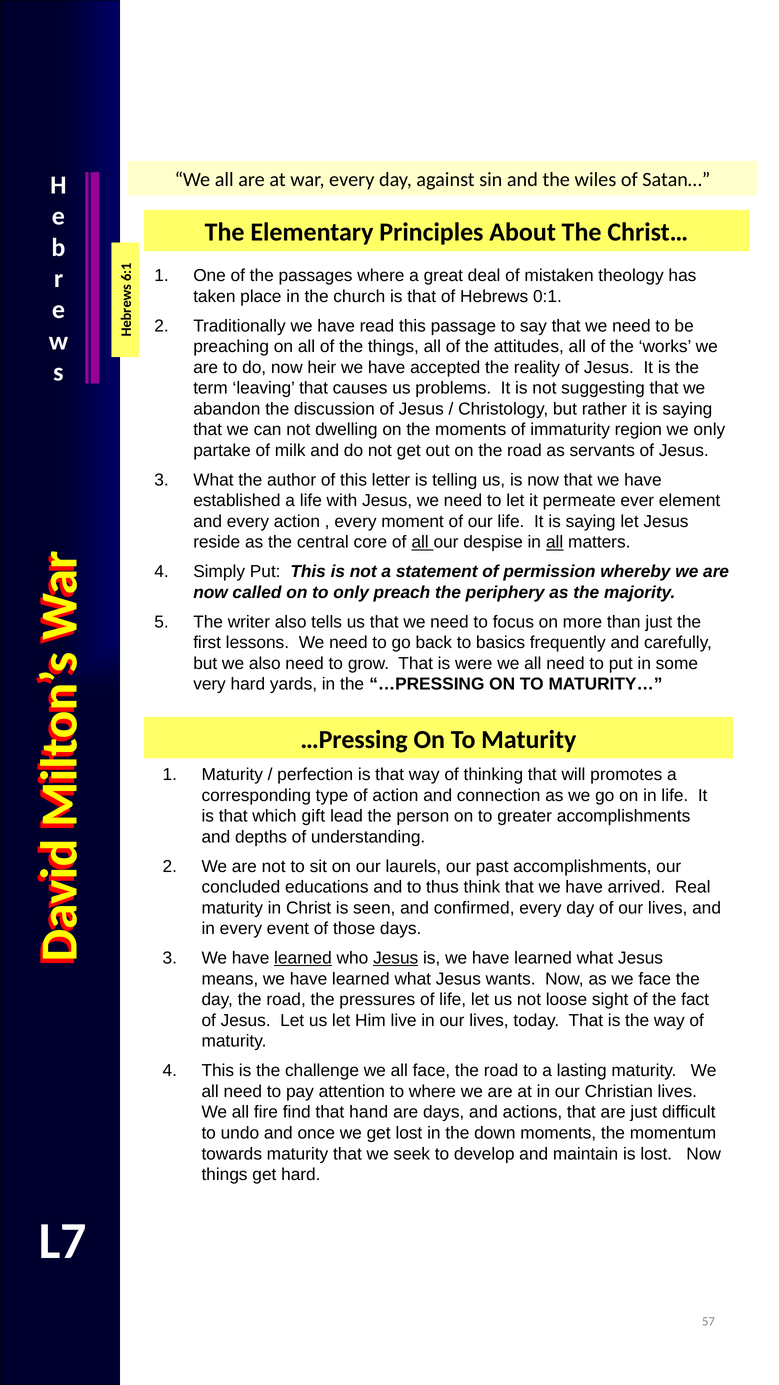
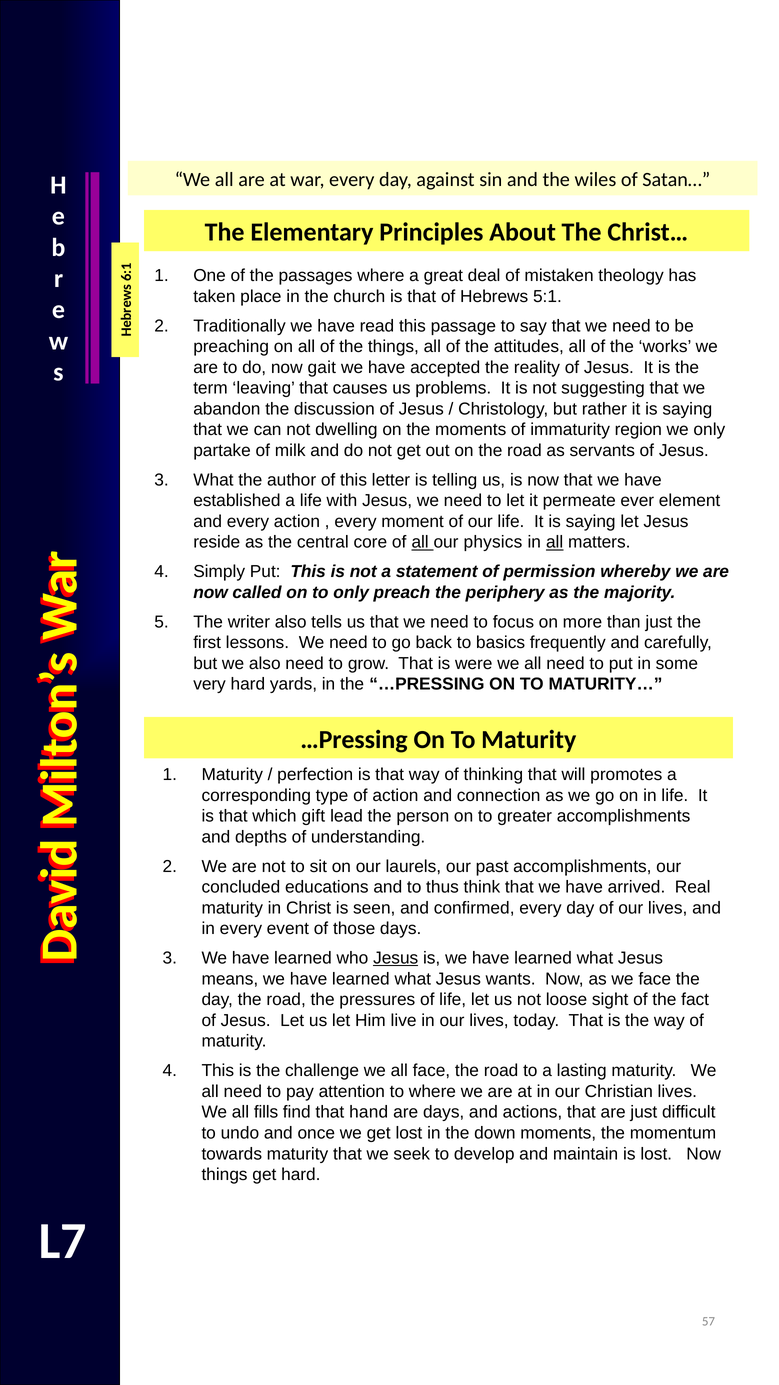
0:1: 0:1 -> 5:1 (547, 296)
heir: heir -> gait (322, 367)
despise: despise -> physics (493, 542)
learned underline: present -> none (303, 958)
fire: fire -> fills (266, 1112)
